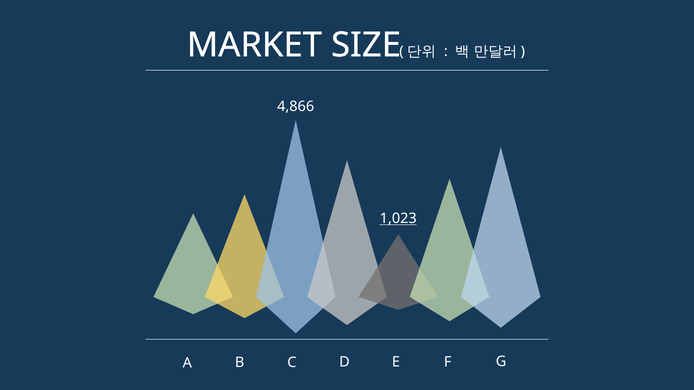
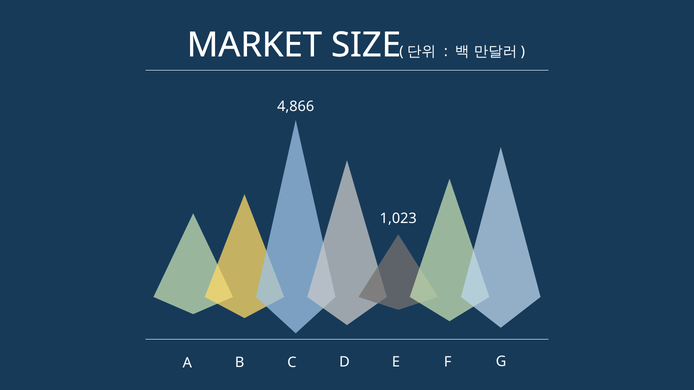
1,023 underline: present -> none (398, 219)
